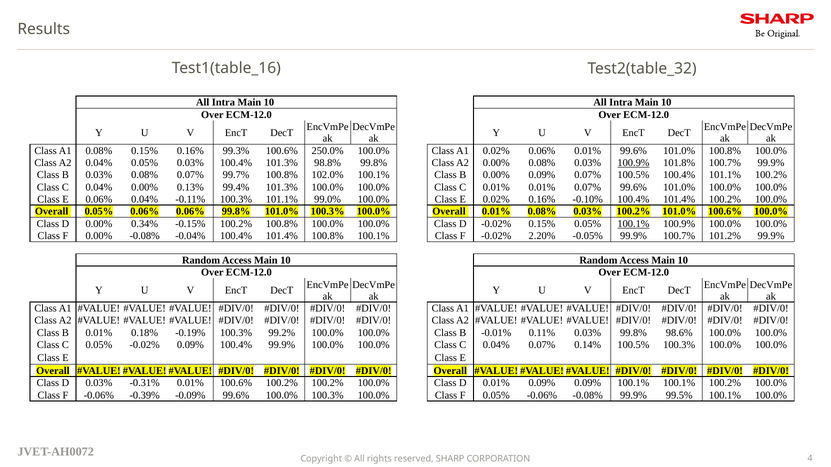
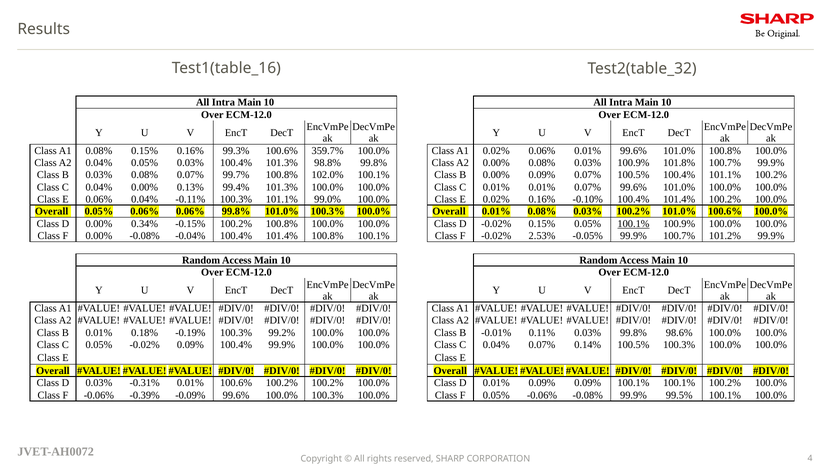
250.0%: 250.0% -> 359.7% (328, 151)
100.9% underline: present -> none (633, 163)
2.20%: 2.20% -> 2.53% (542, 236)
